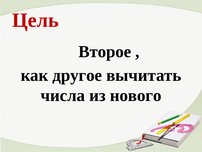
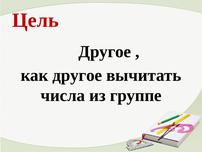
Второе: Второе -> Другое (105, 51)
нового: нового -> группе (136, 95)
